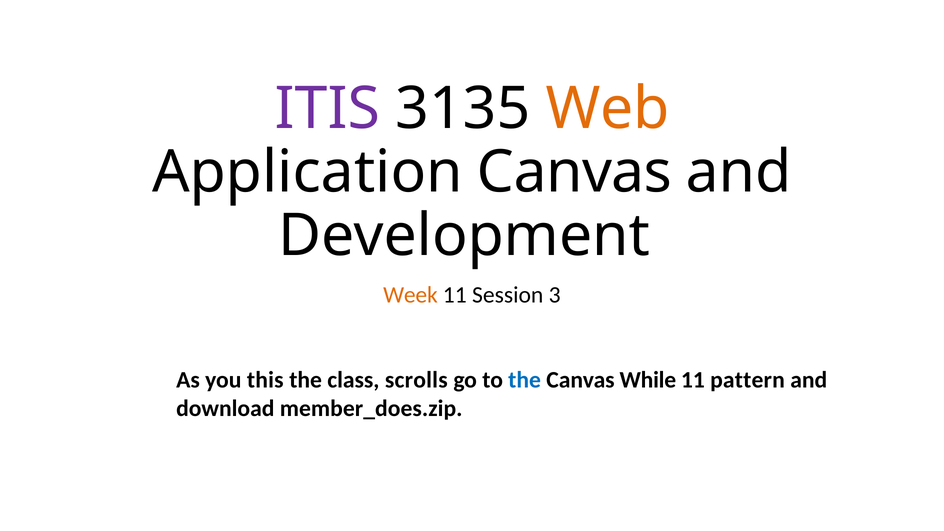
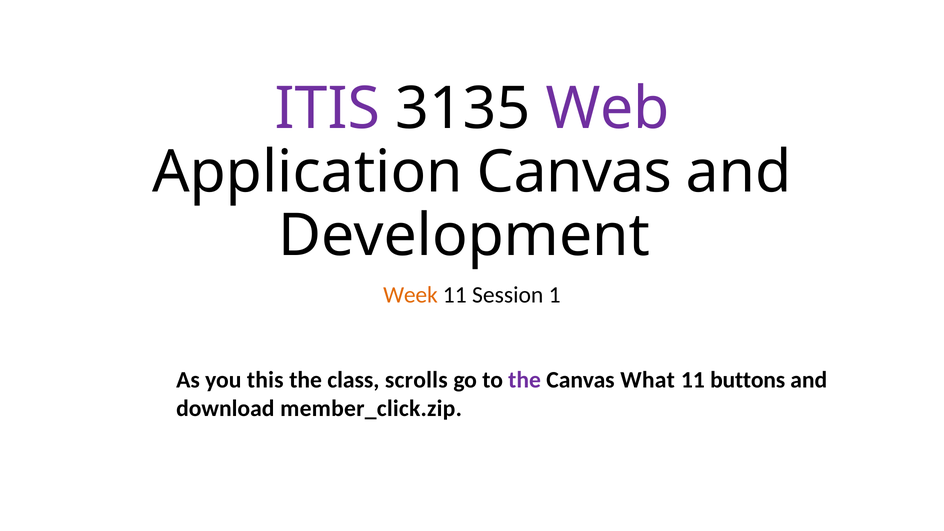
Web colour: orange -> purple (608, 109)
3: 3 -> 1 (555, 295)
the colour: blue -> purple (525, 380)
While: While -> What (648, 380)
pattern: pattern -> buttons (748, 380)
member_does.zip: member_does.zip -> member_click.zip (371, 408)
